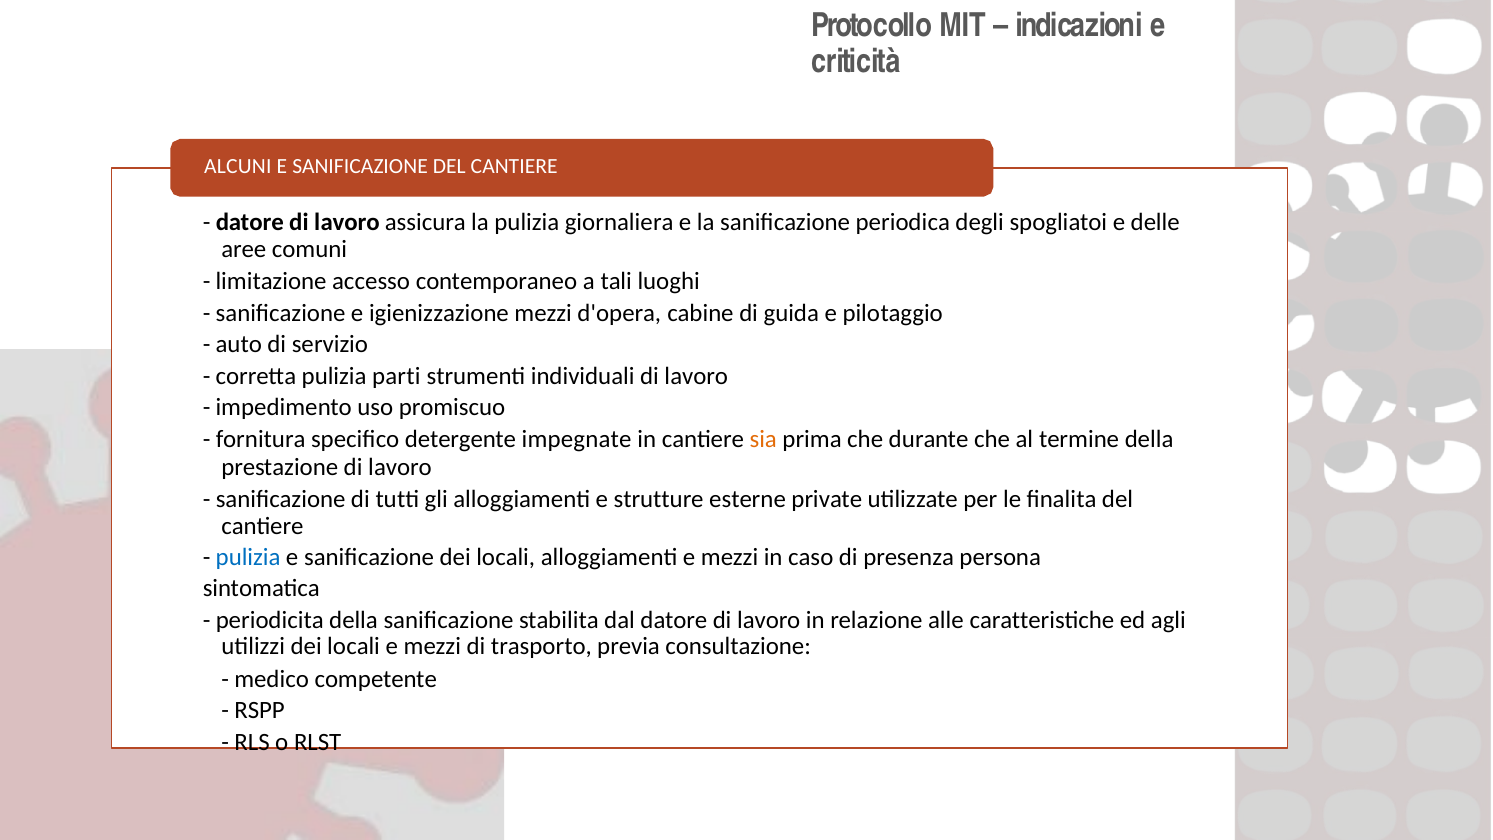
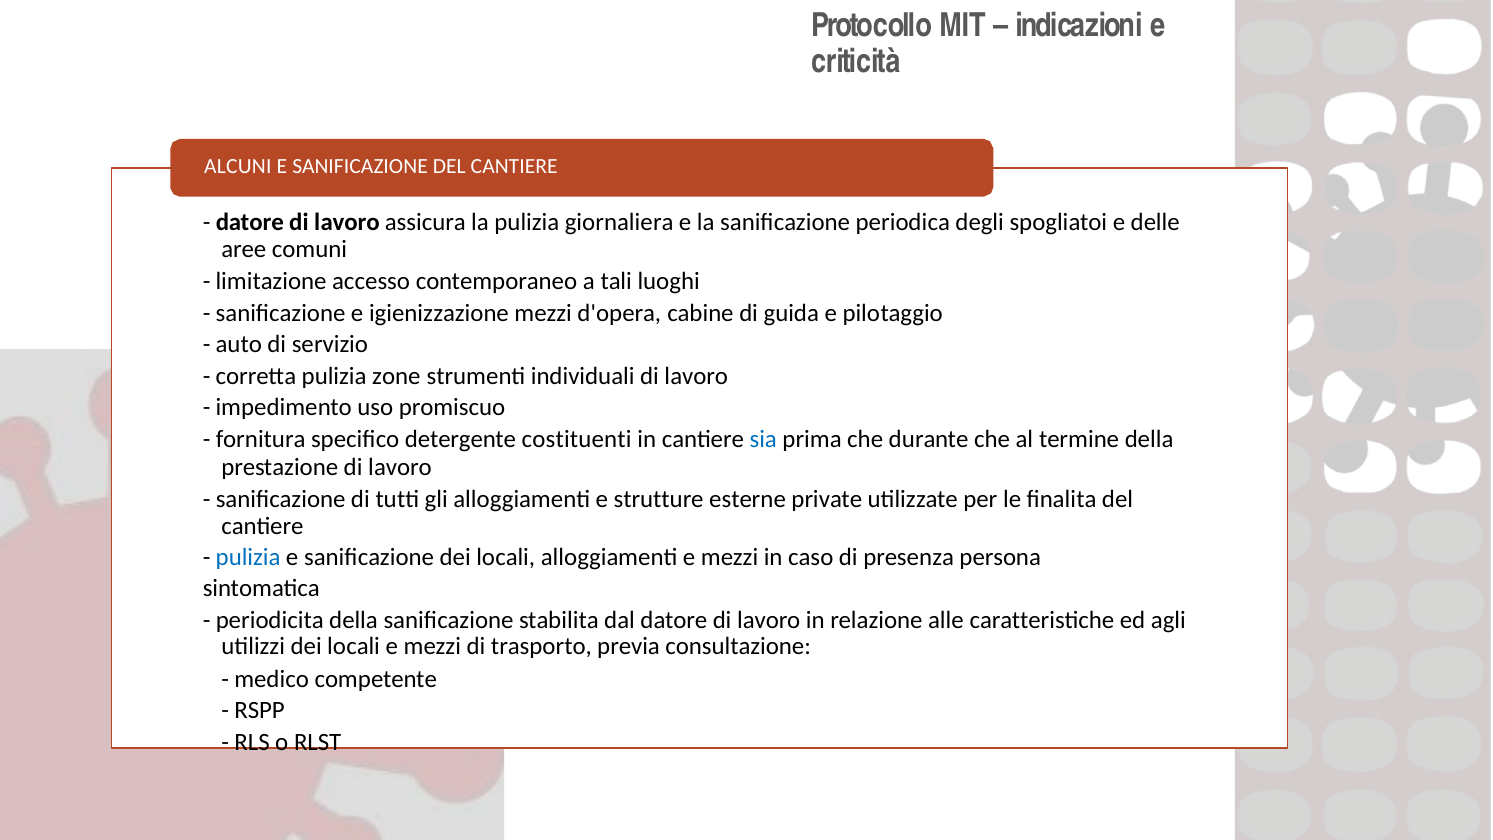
parti: parti -> zone (396, 376)
impegnate: impegnate -> costituenti (577, 439)
sia colour: orange -> blue (763, 439)
